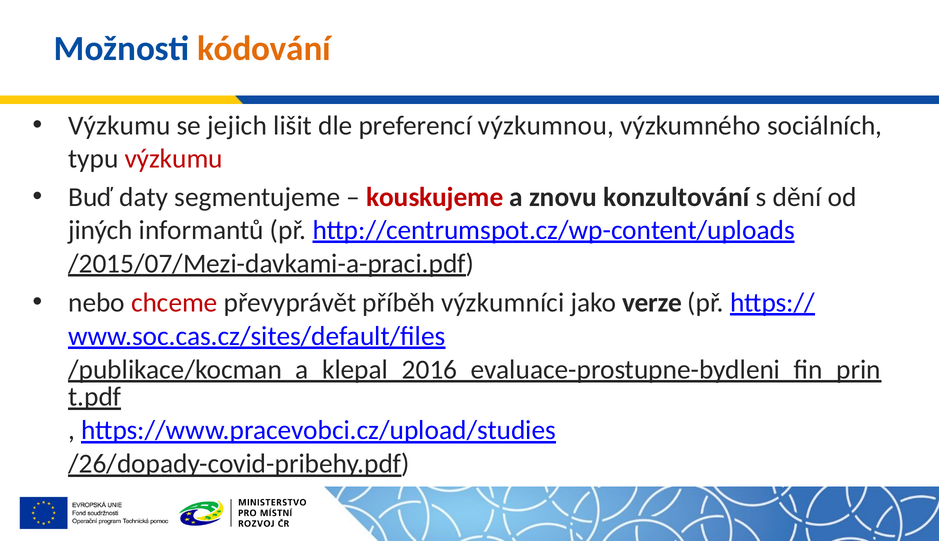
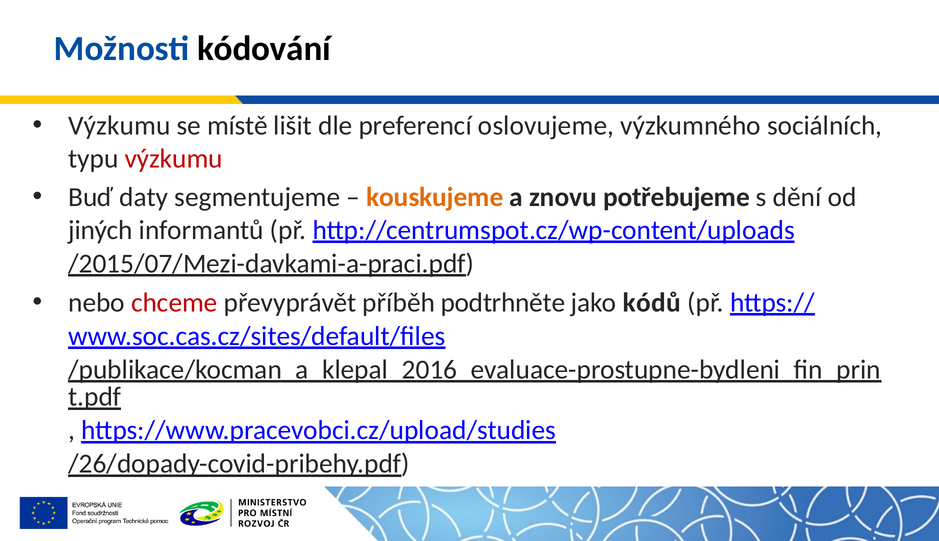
kódování colour: orange -> black (264, 49)
jejich: jejich -> místě (237, 126)
výzkumnou: výzkumnou -> oslovujeme (546, 126)
kouskujeme colour: red -> orange (435, 197)
konzultování: konzultování -> potřebujeme (676, 197)
výzkumníci: výzkumníci -> podtrhněte (503, 302)
verze: verze -> kódů (652, 302)
